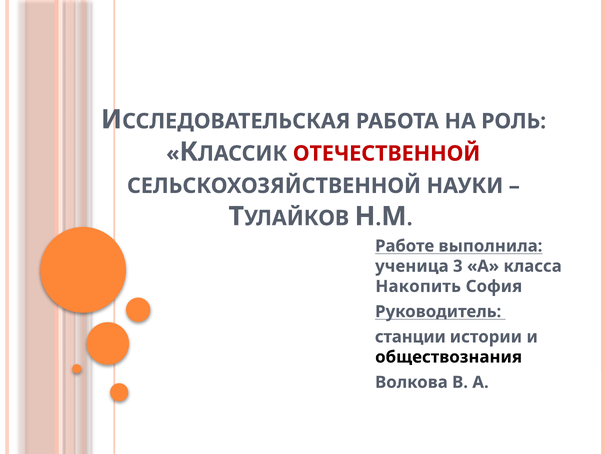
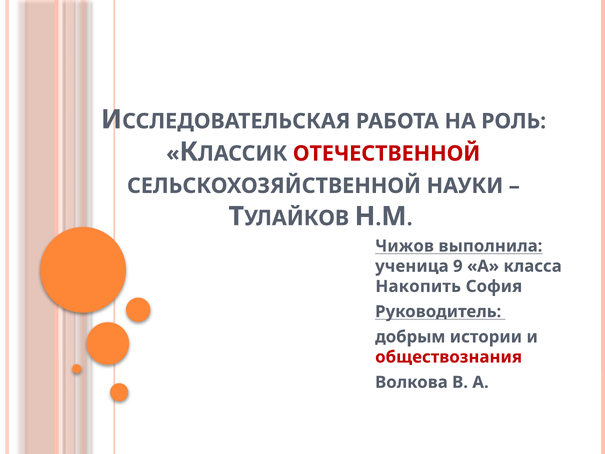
Работе: Работе -> Чижов (405, 246)
3: 3 -> 9 (458, 266)
станции: станции -> добрым (410, 337)
обществознания colour: black -> red (449, 357)
